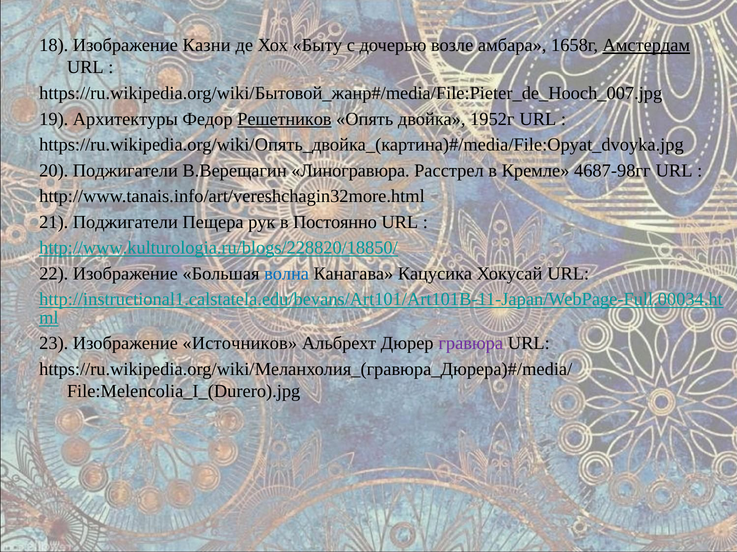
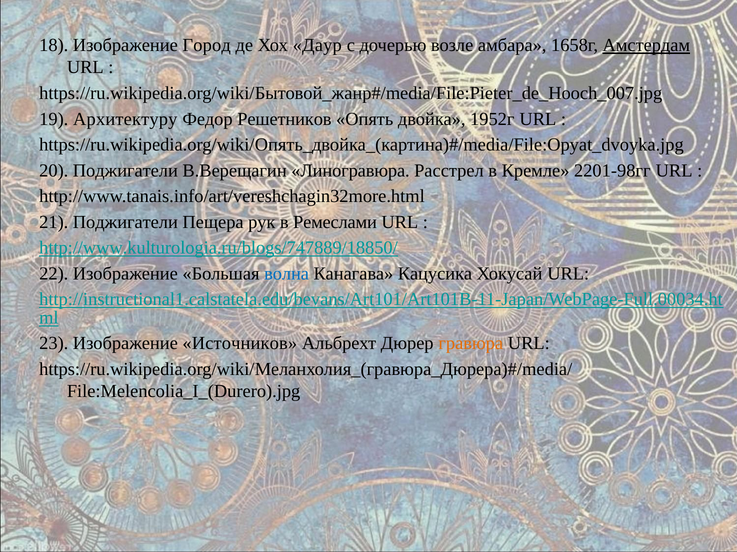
Казни: Казни -> Город (207, 45)
Быту: Быту -> Даур (317, 45)
Архитектуры: Архитектуры -> Архитектуру (125, 119)
Решетников underline: present -> none (284, 119)
4687-98гг: 4687-98гг -> 2201-98гг (612, 171)
Постоянно: Постоянно -> Ремеслами (335, 222)
http://www.kulturologia.ru/blogs/228820/18850/: http://www.kulturologia.ru/blogs/228820/18850/ -> http://www.kulturologia.ru/blogs/747889/18850/ (218, 248)
гравюра colour: purple -> orange (471, 344)
